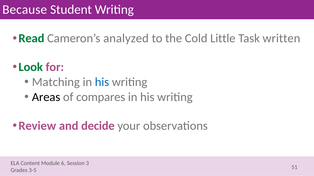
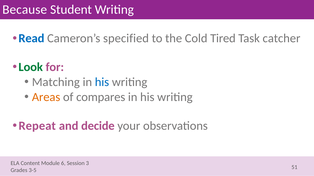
Read colour: green -> blue (31, 39)
analyzed: analyzed -> specified (126, 39)
Little: Little -> Tired (223, 39)
written: written -> catcher (282, 39)
Areas colour: black -> orange (46, 97)
Review: Review -> Repeat (37, 126)
